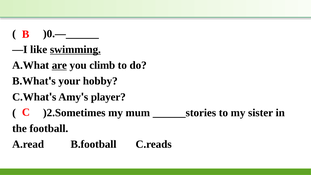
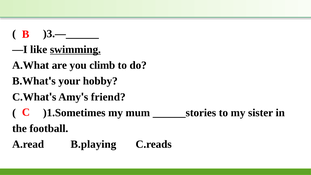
)0.—______: )0.—______ -> )3.—______ (71, 34)
are underline: present -> none (59, 65)
player: player -> friend (108, 97)
)2.Sometimes: )2.Sometimes -> )1.Sometimes (74, 113)
B.football: B.football -> B.playing (93, 144)
